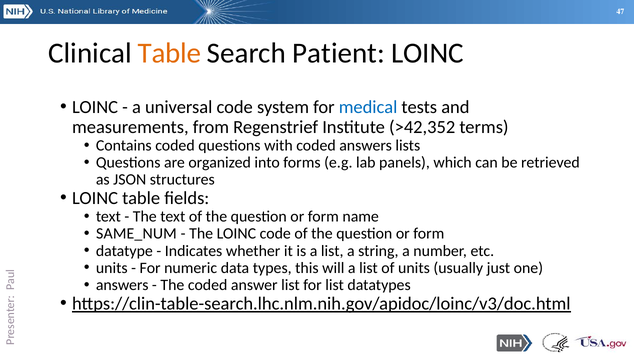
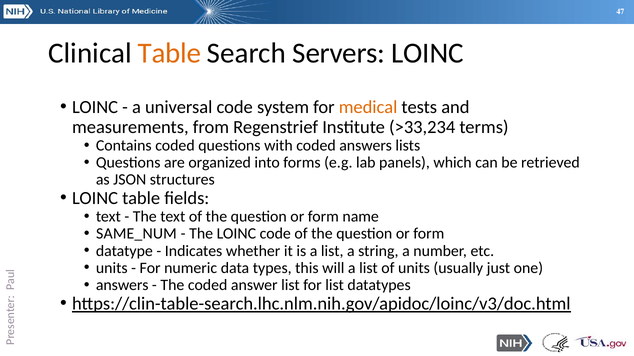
Patient: Patient -> Servers (339, 53)
medical colour: blue -> orange (368, 107)
>42,352: >42,352 -> >33,234 (422, 127)
